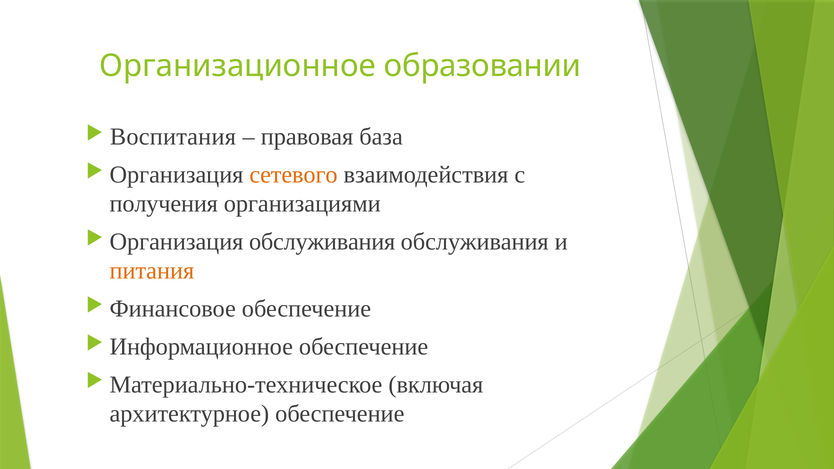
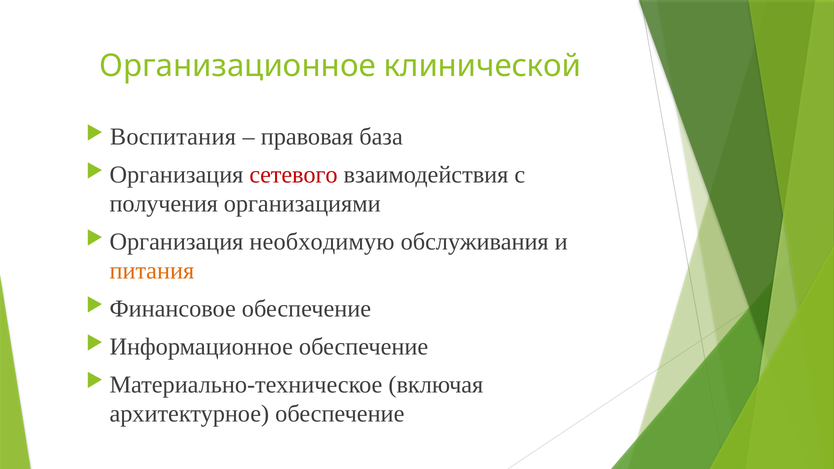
образовании: образовании -> клинической (483, 66)
сетевого colour: orange -> red (294, 175)
Организация обслуживания: обслуживания -> необходимую (322, 242)
